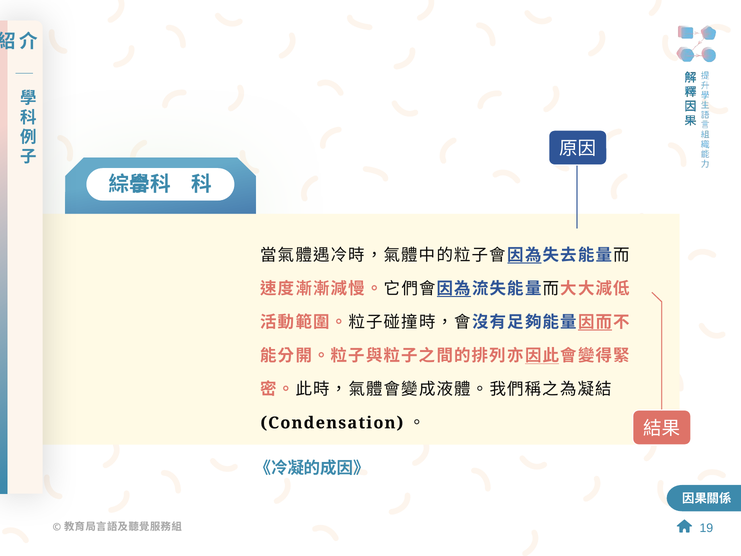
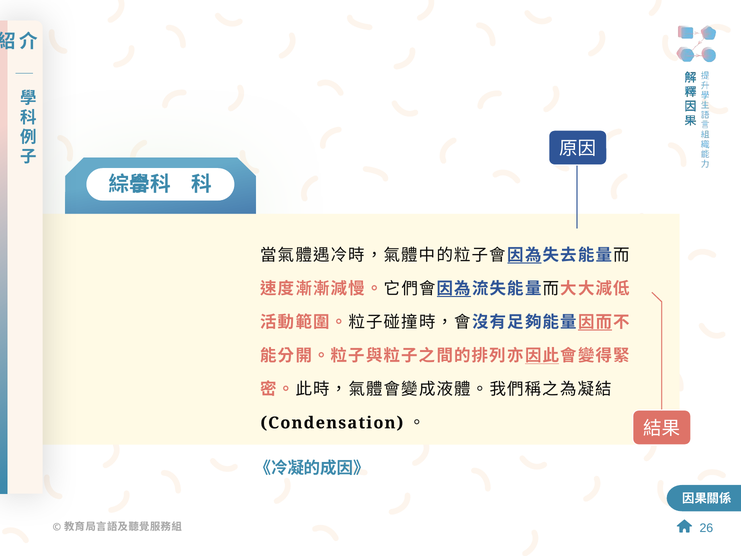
19: 19 -> 26 (706, 528)
